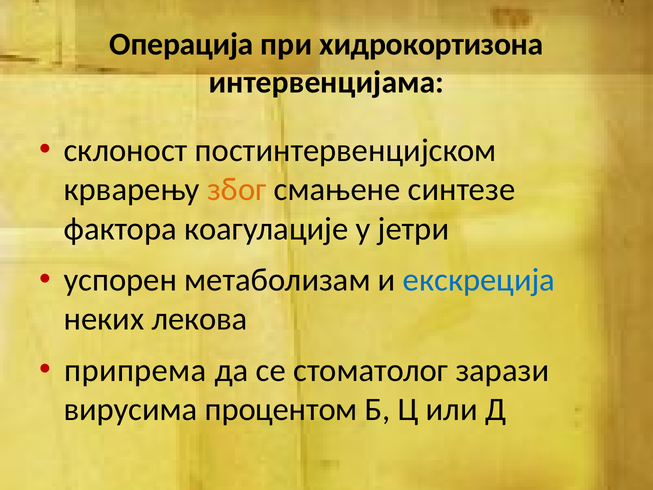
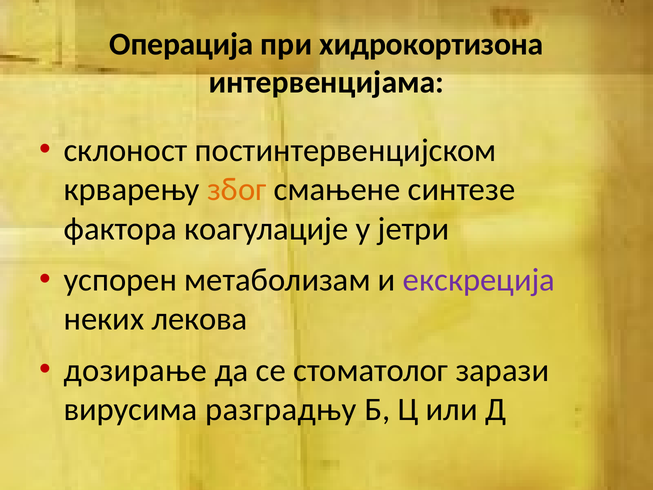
екскреција colour: blue -> purple (479, 280)
припрема: припрема -> дозирање (135, 370)
процентом: процентом -> разградњу (281, 409)
